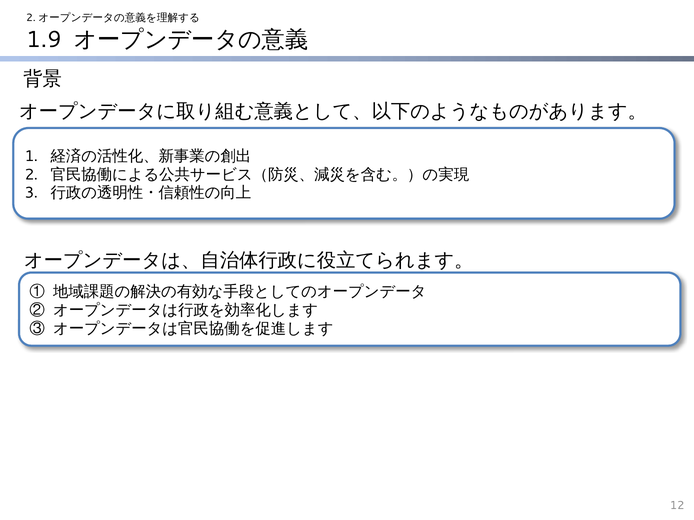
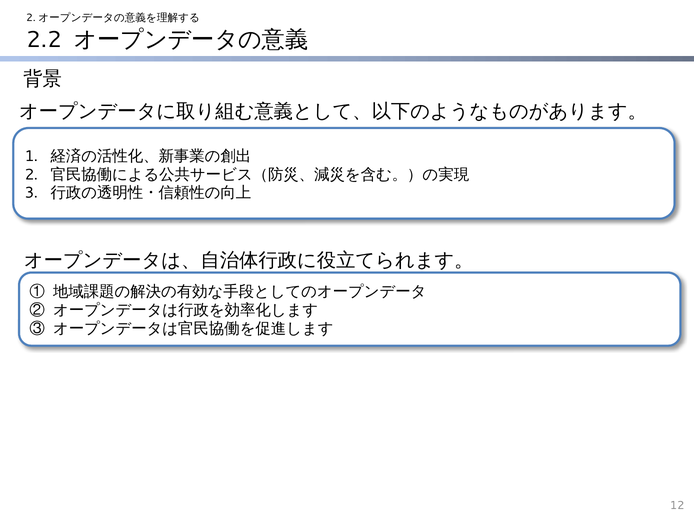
1.9: 1.9 -> 2.2 (44, 40)
